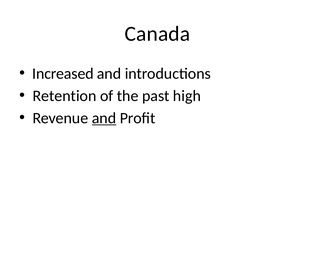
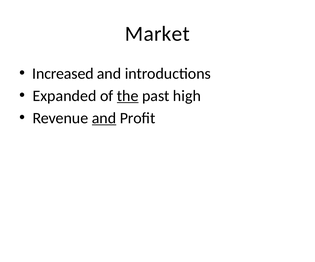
Canada: Canada -> Market (157, 34)
Retention: Retention -> Expanded (64, 96)
the underline: none -> present (128, 96)
